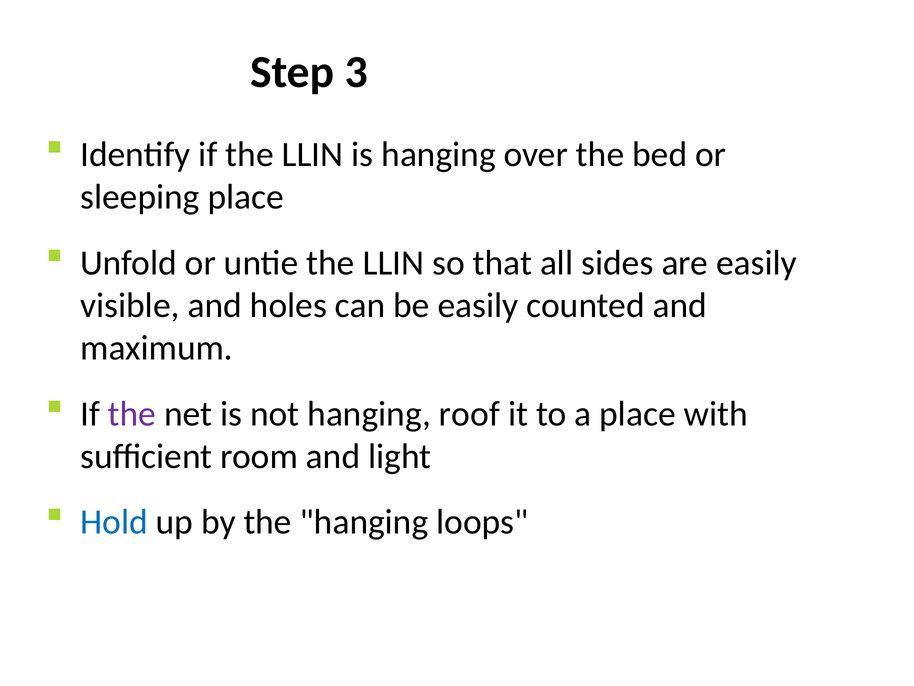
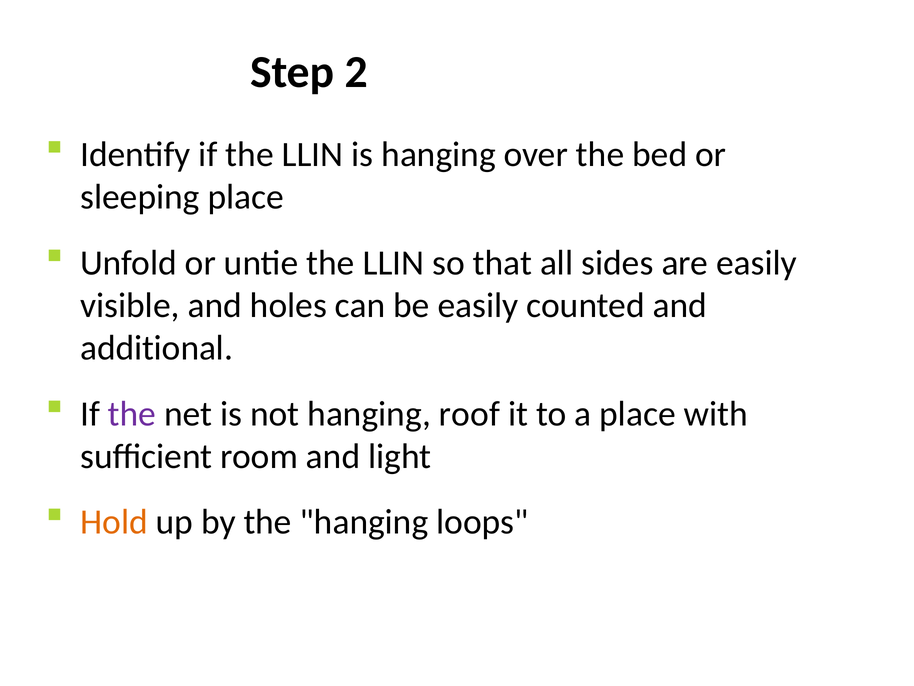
3: 3 -> 2 (356, 72)
maximum: maximum -> additional (157, 348)
Hold colour: blue -> orange (114, 522)
